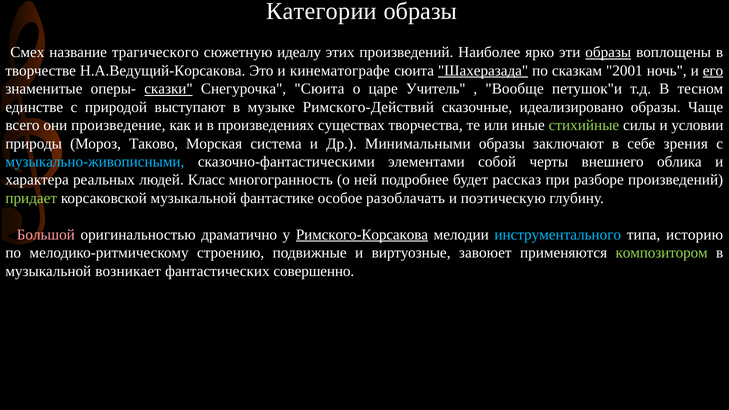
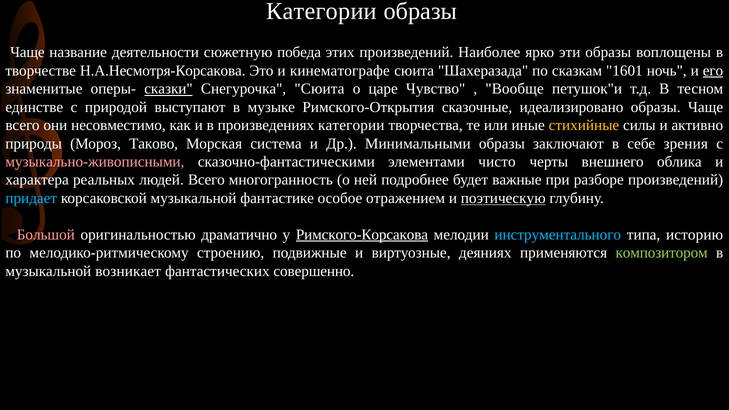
Смех: Смех -> Чаще (27, 52)
трагического: трагического -> деятельности (155, 52)
идеалу: идеалу -> победа (299, 52)
образы underline: present -> none (608, 52)
Н.А.Ведущий-Корсакова: Н.А.Ведущий-Корсакова -> Н.А.Несмотря-Корсакова (163, 71)
Шахеразада underline: present -> none (483, 71)
2001: 2001 -> 1601 (624, 71)
Учитель: Учитель -> Чувство (436, 89)
Римского-Действий: Римского-Действий -> Римского-Открытия (368, 107)
произведение: произведение -> несовместимо (118, 125)
произведениях существах: существах -> категории (351, 125)
стихийные colour: light green -> yellow (584, 125)
условии: условии -> активно (697, 125)
музыкально-живописными colour: light blue -> pink (95, 162)
собой: собой -> чисто (497, 162)
людей Класс: Класс -> Всего (206, 180)
рассказ: рассказ -> важные (517, 180)
придает colour: light green -> light blue (31, 198)
разоблачать: разоблачать -> отражением (406, 198)
поэтическую underline: none -> present (503, 198)
завоюет: завоюет -> деяниях (485, 253)
